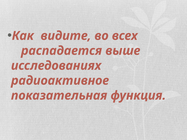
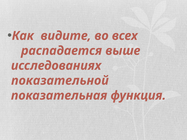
радиоактивное: радиоактивное -> показательной (60, 81)
